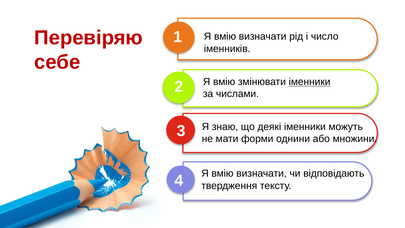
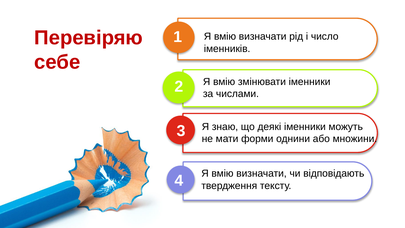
іменники underline: present -> none (310, 82)
